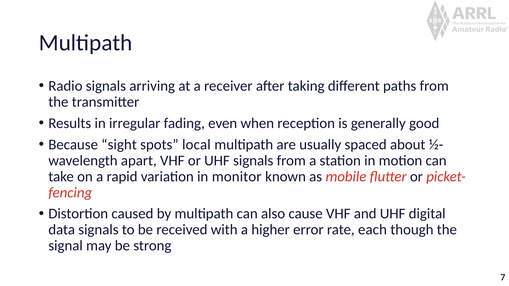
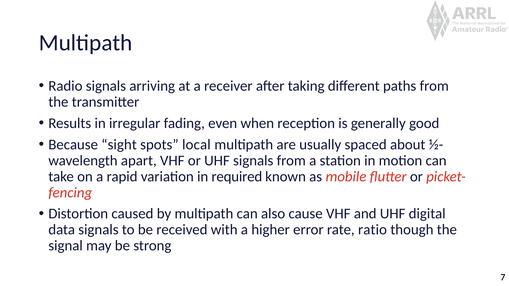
monitor: monitor -> required (237, 177)
each: each -> ratio (372, 230)
